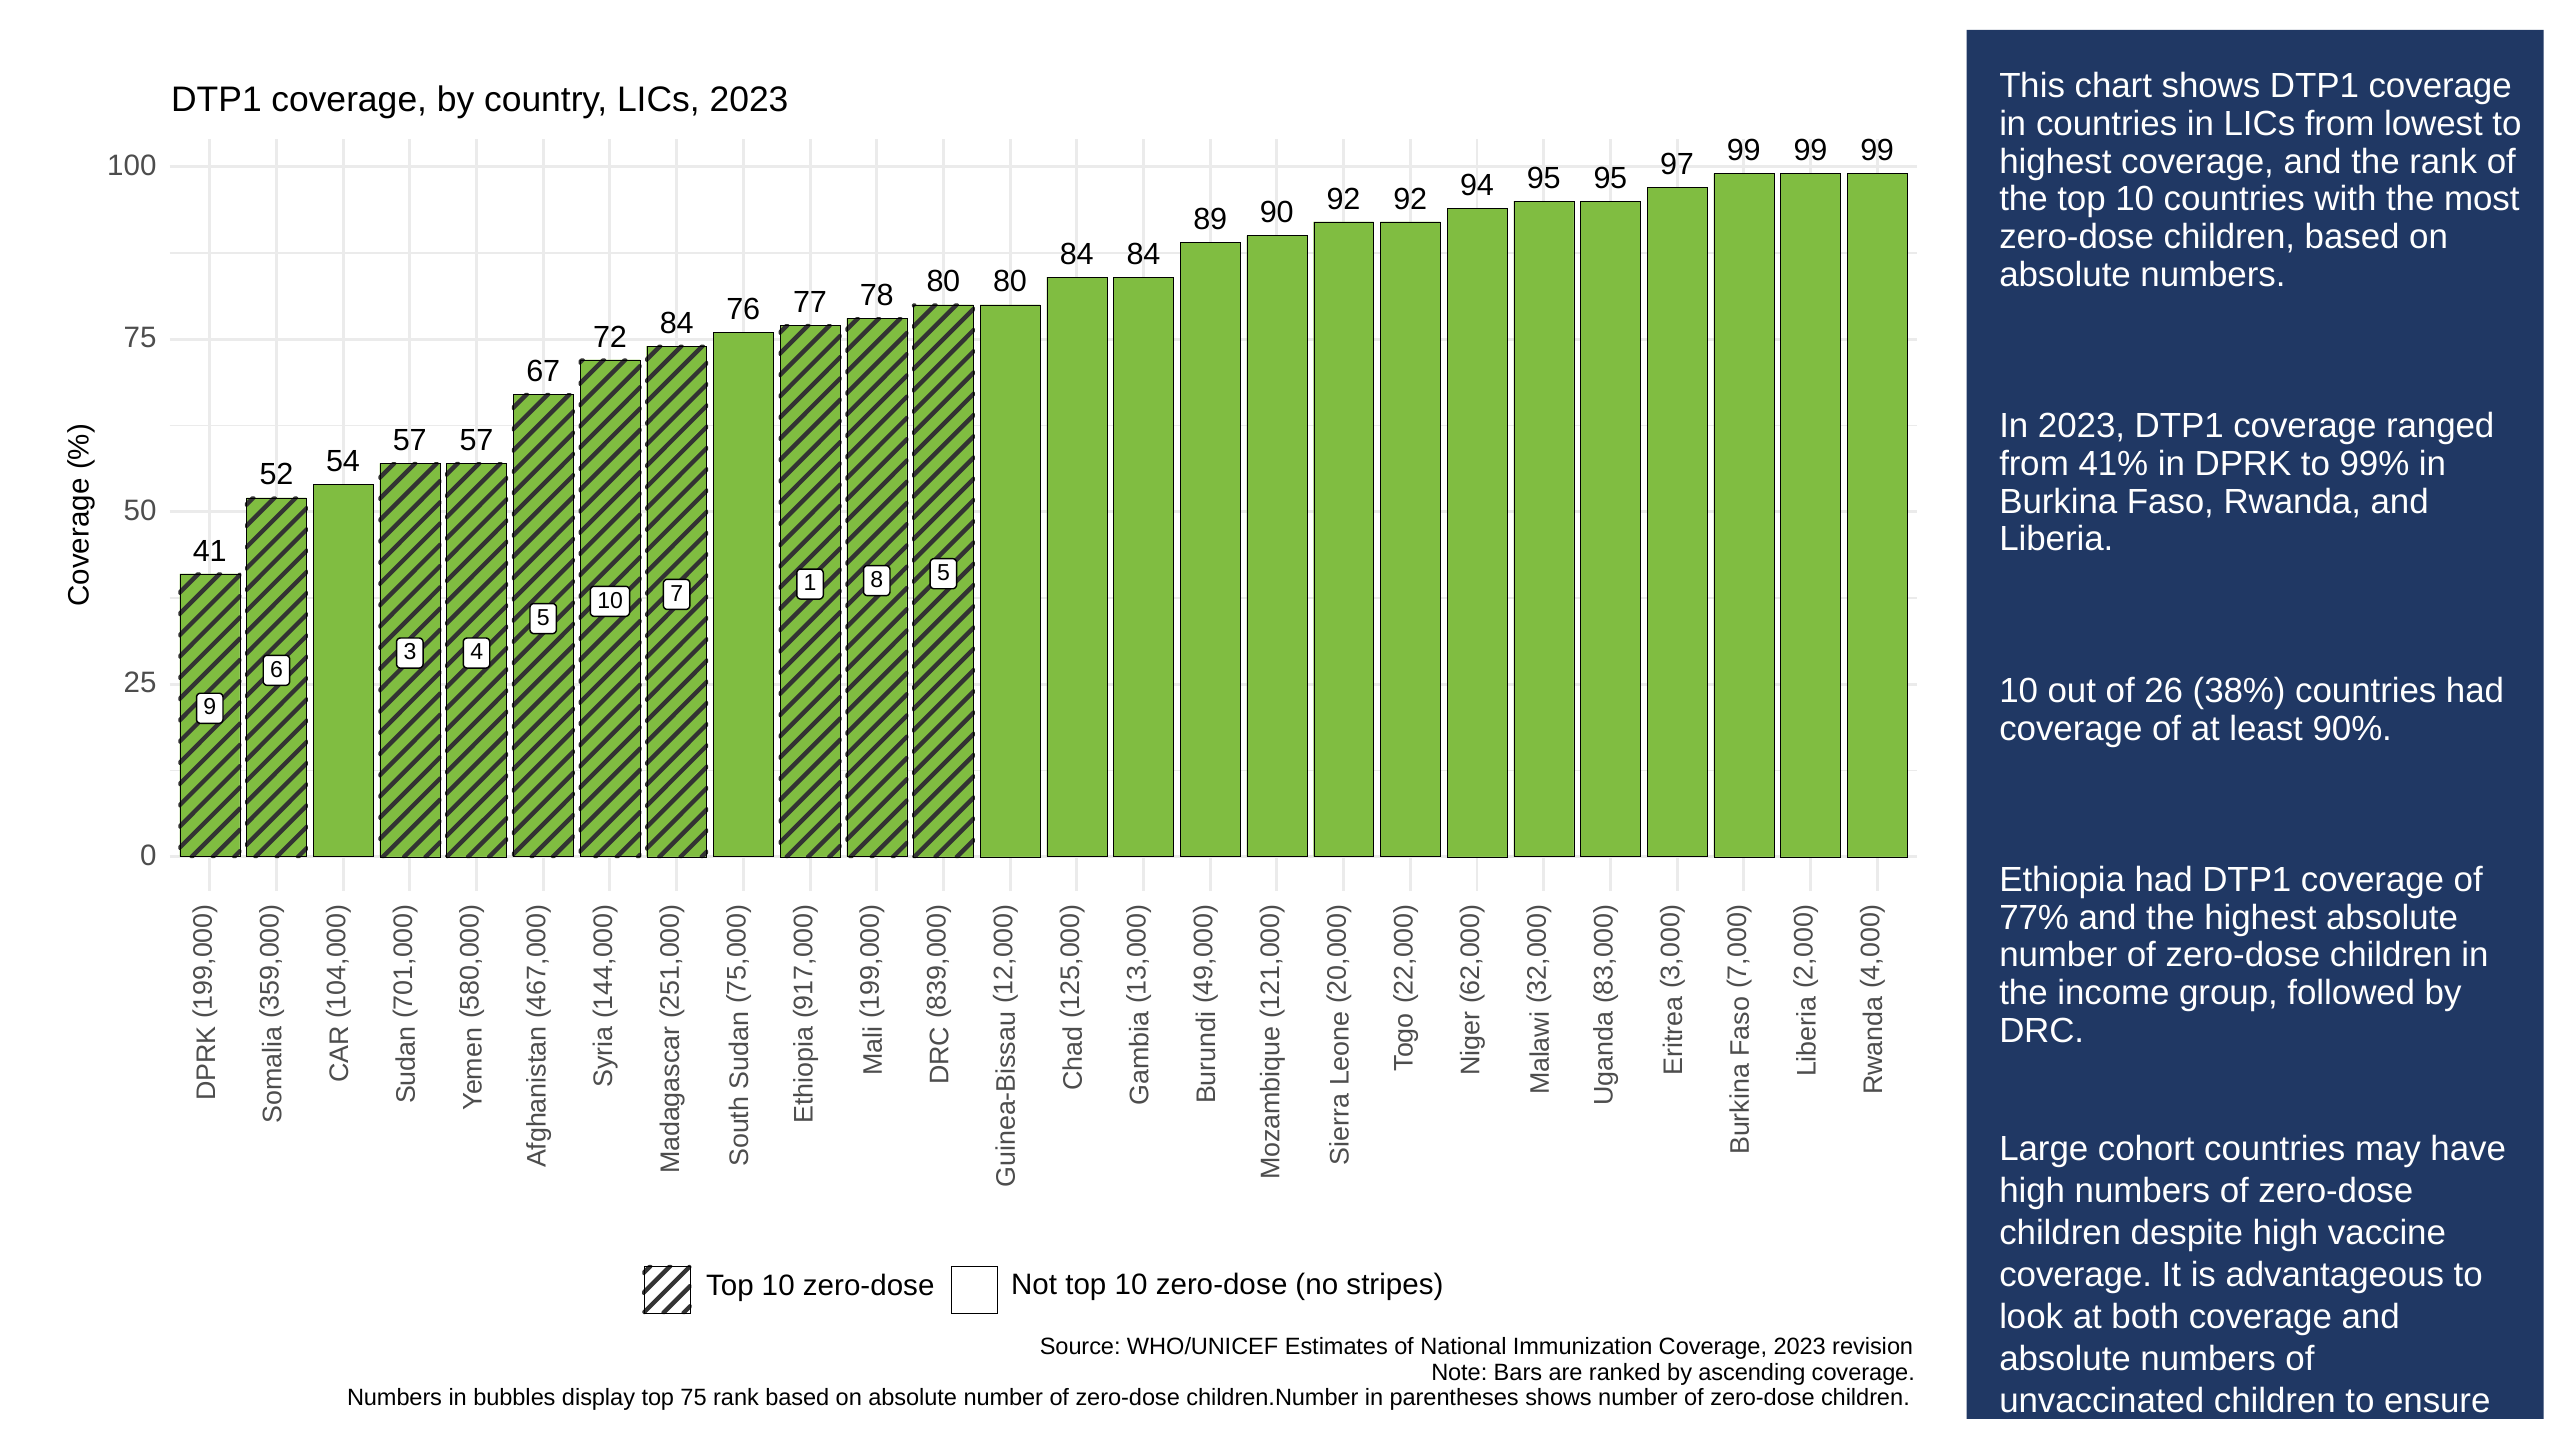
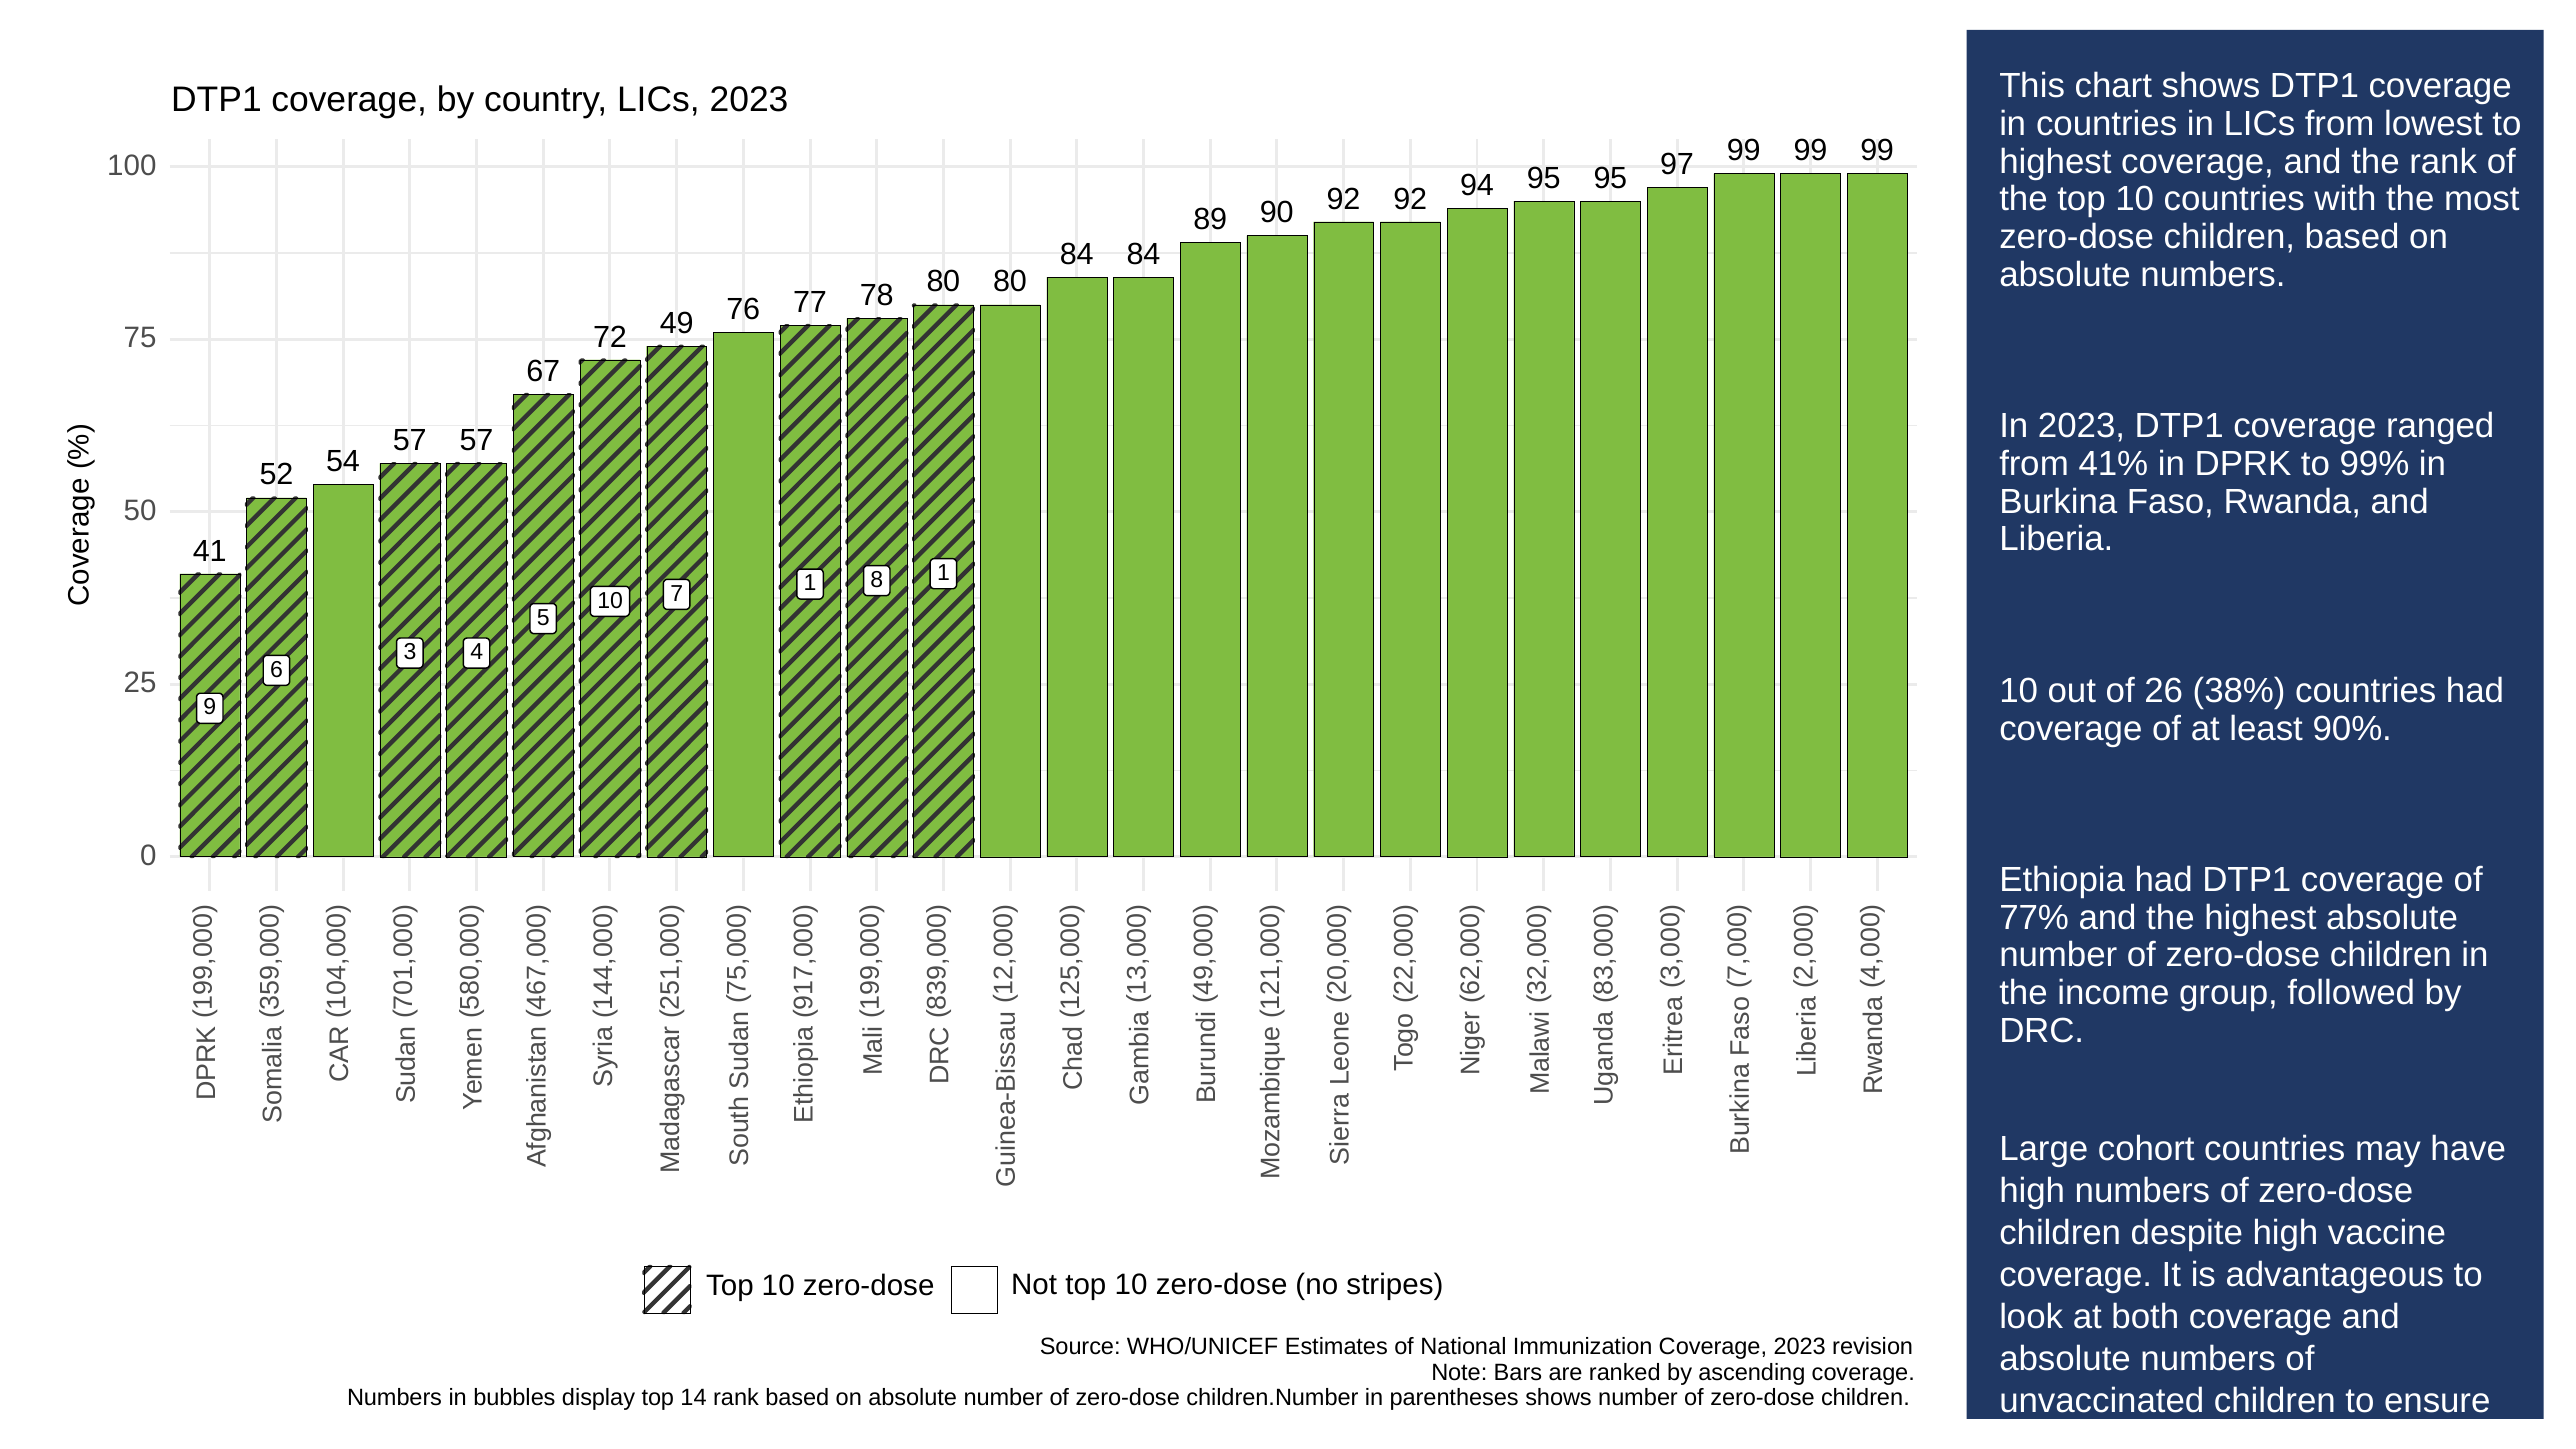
72 84: 84 -> 49 (677, 323)
8 5: 5 -> 1 (944, 573)
top 75: 75 -> 14 (694, 1398)
